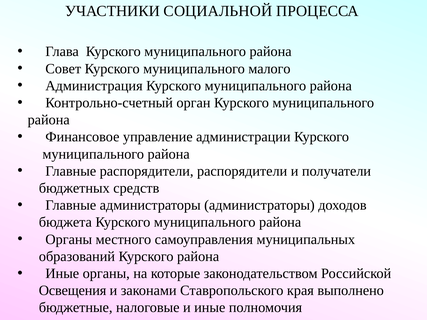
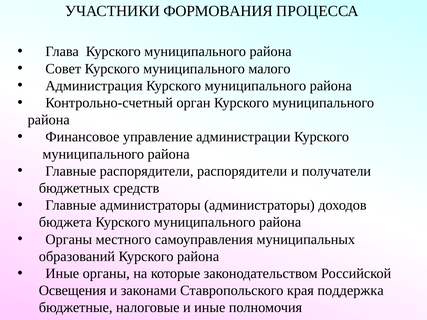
СОЦИАЛЬНОЙ: СОЦИАЛЬНОЙ -> ФОРМОВАНИЯ (218, 11)
выполнено: выполнено -> поддержка (351, 291)
